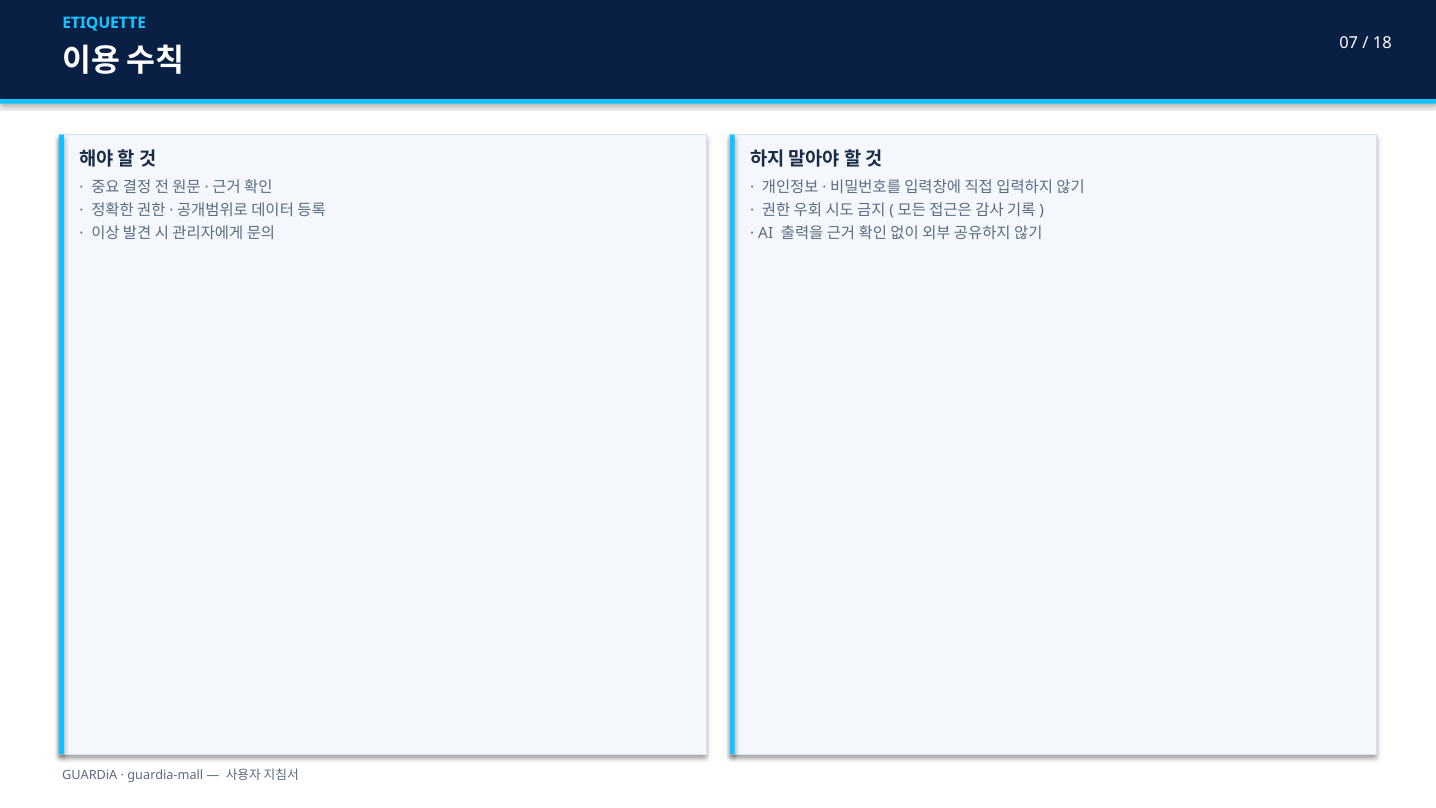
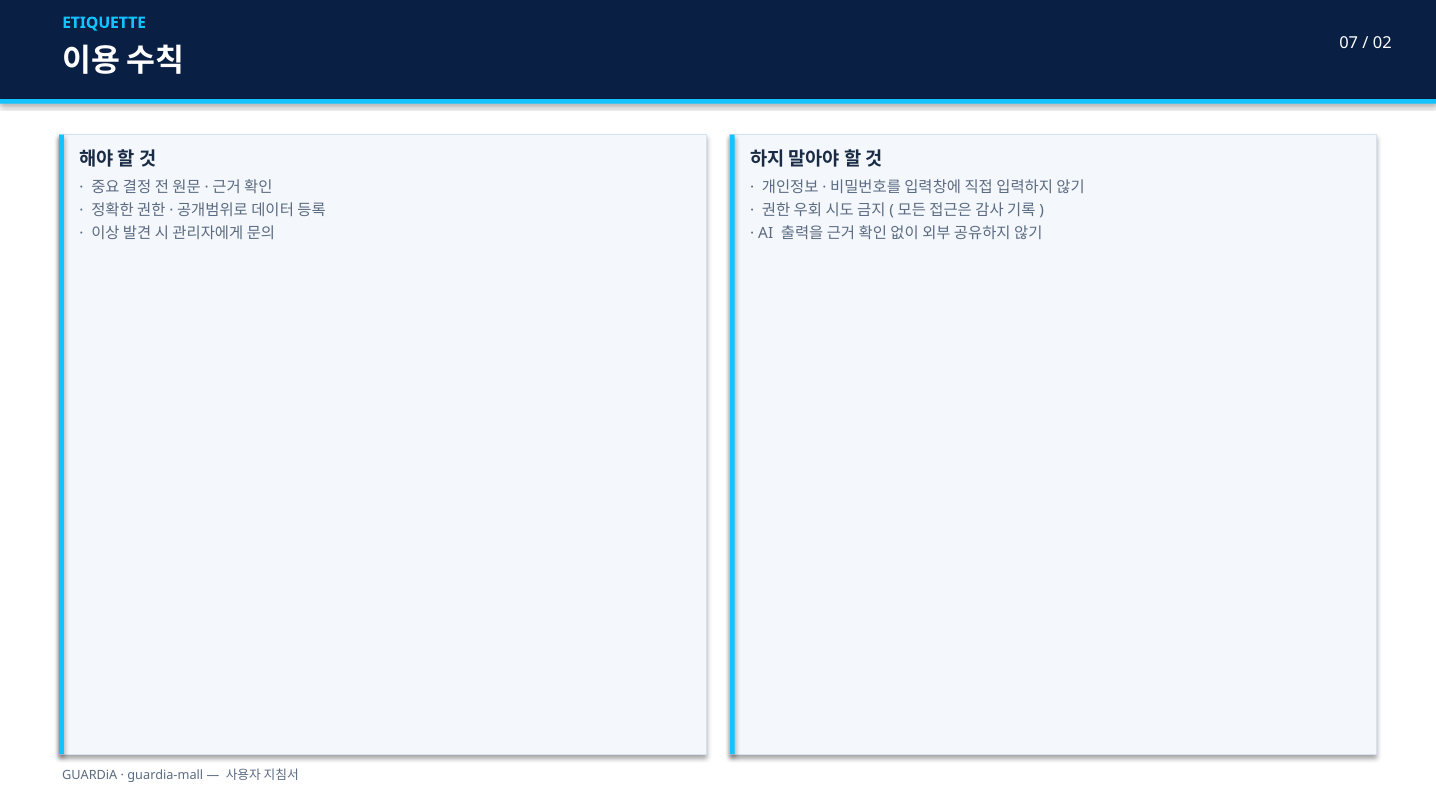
18: 18 -> 02 (1382, 43)
